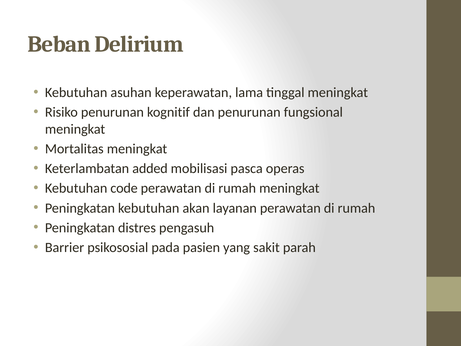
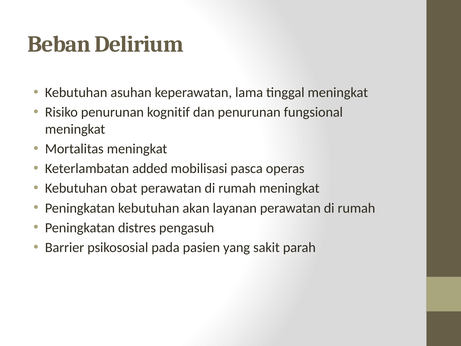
code: code -> obat (124, 188)
